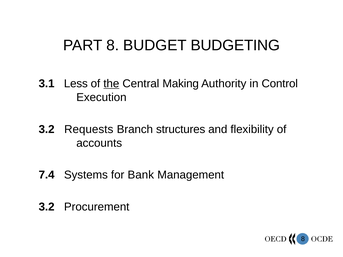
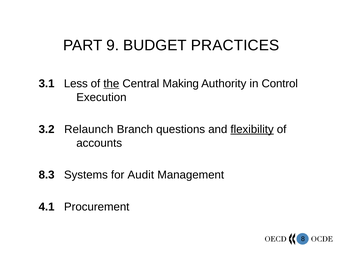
PART 8: 8 -> 9 (113, 45)
BUDGETING: BUDGETING -> PRACTICES (235, 45)
Requests: Requests -> Relaunch (89, 129)
structures: structures -> questions (181, 129)
flexibility underline: none -> present (252, 129)
7.4: 7.4 -> 8.3 (47, 175)
Bank: Bank -> Audit (141, 175)
3.2: 3.2 -> 4.1 (47, 207)
